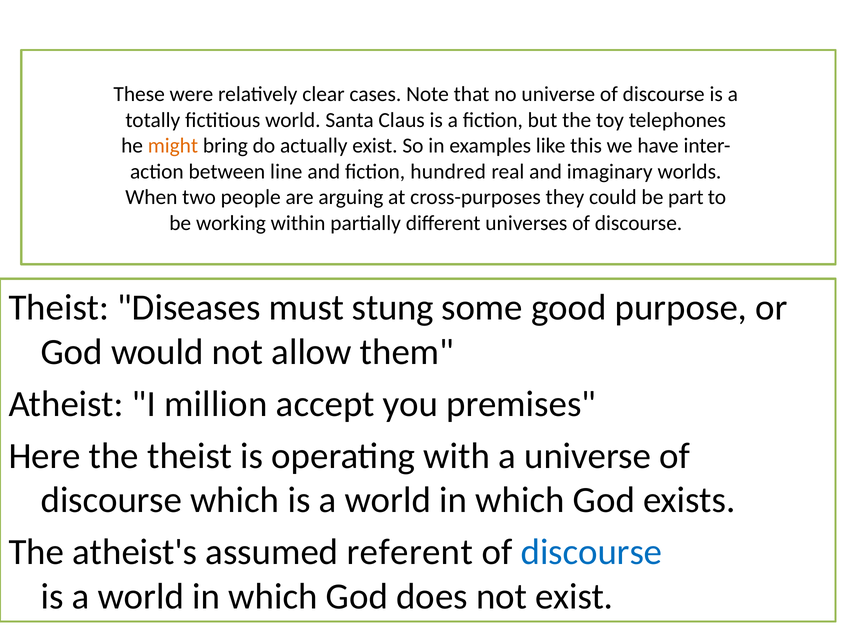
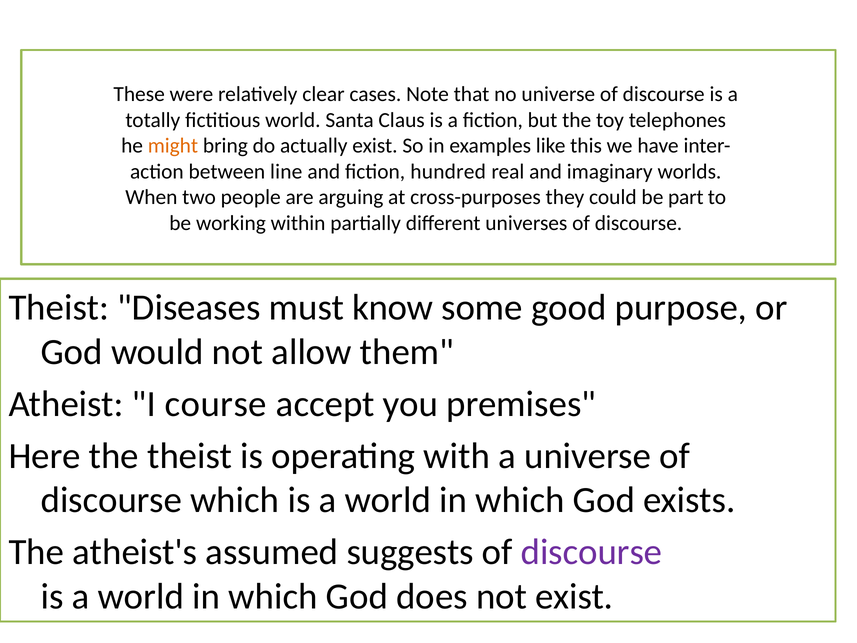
stung: stung -> know (393, 308)
million: million -> course (216, 404)
referent: referent -> suggests (410, 552)
discourse colour: blue -> purple (591, 552)
